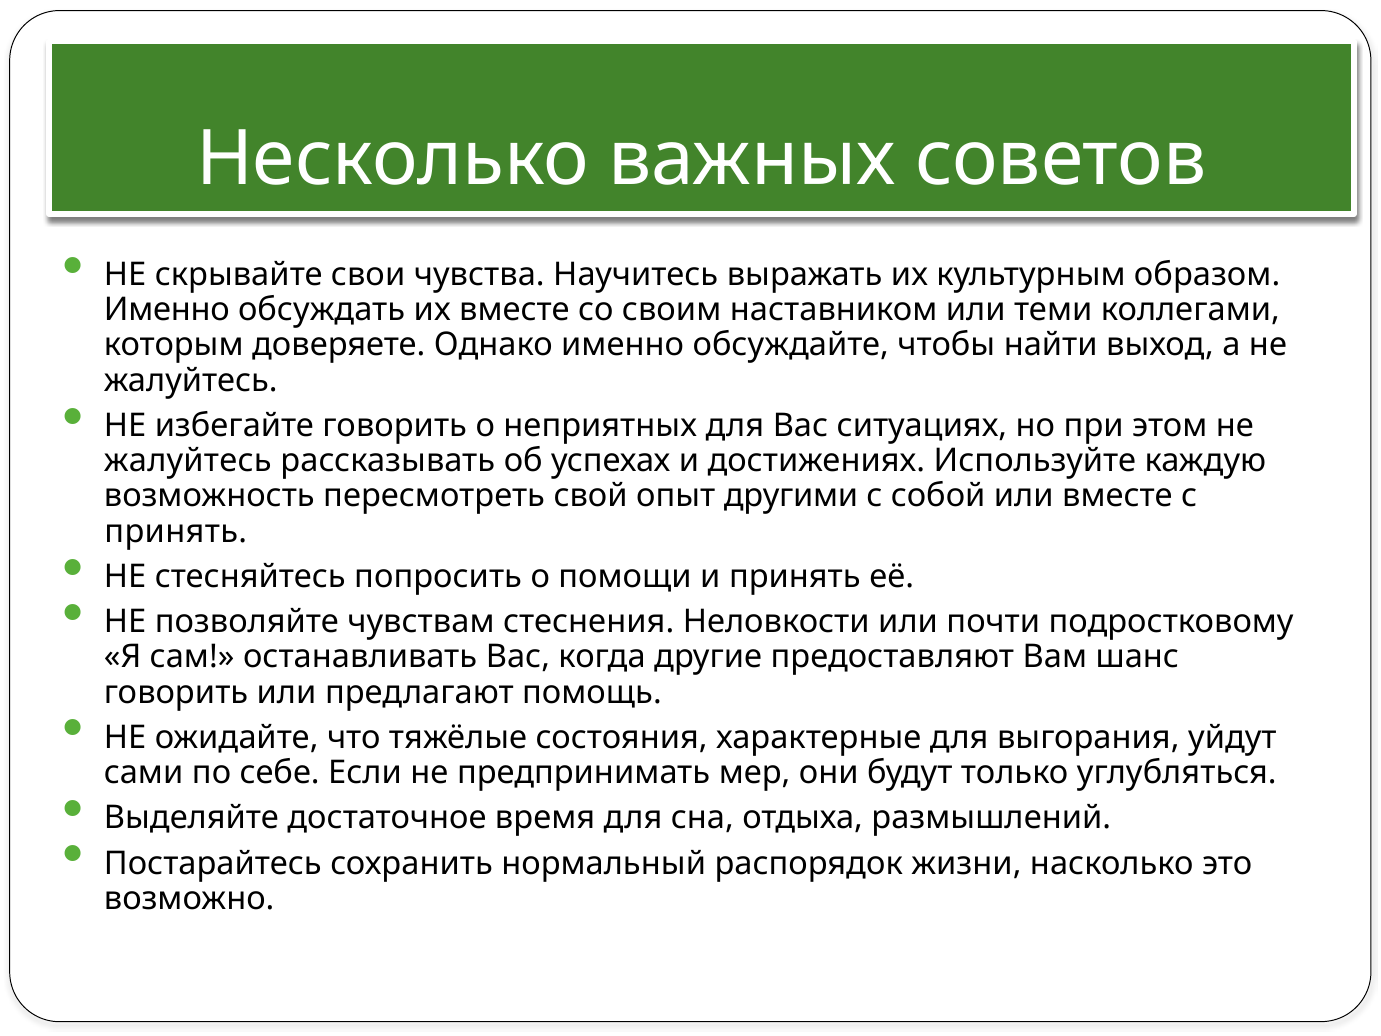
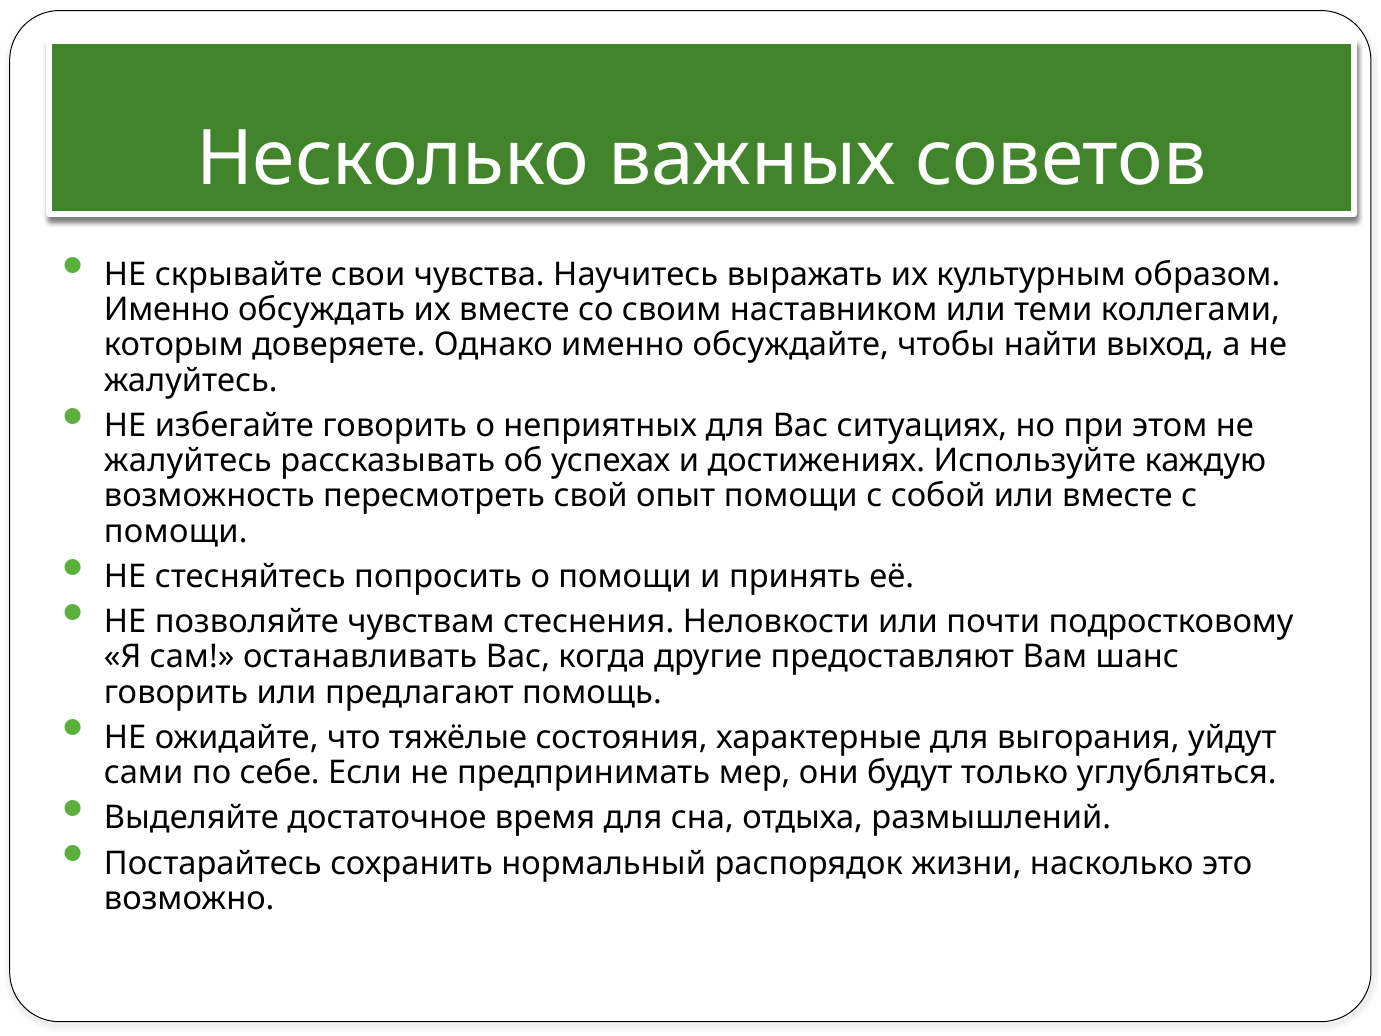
опыт другими: другими -> помощи (791, 496)
принять: принять -> помощи (176, 531)
